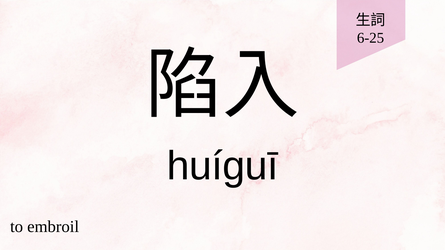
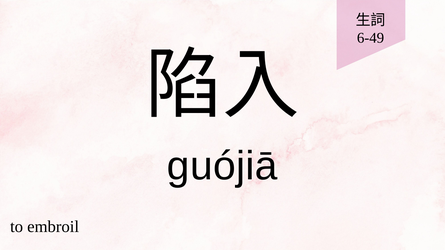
6-25: 6-25 -> 6-49 (371, 38)
huíguī: huíguī -> guójiā (222, 166)
